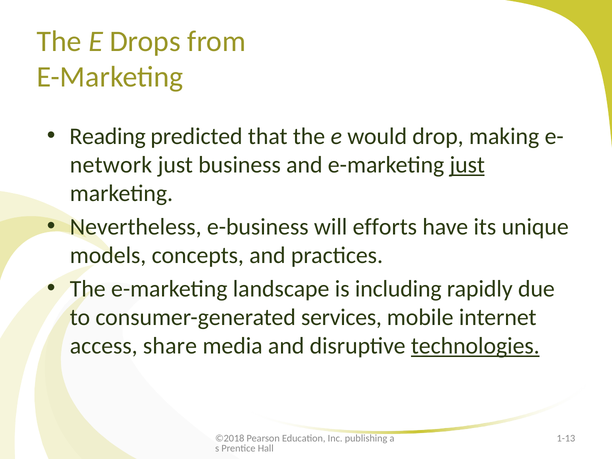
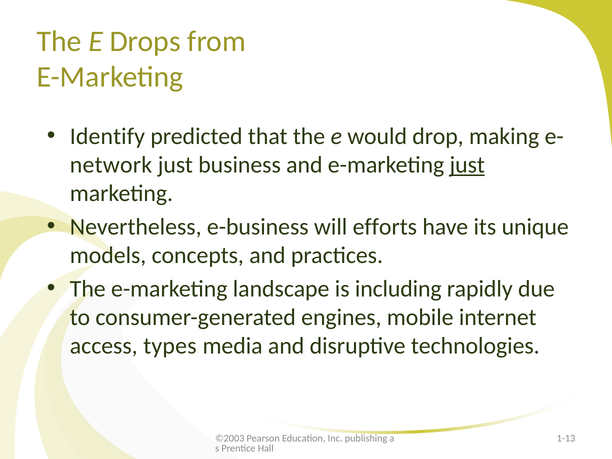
Reading: Reading -> Identify (107, 136)
services: services -> engines (341, 317)
share: share -> types (170, 346)
technologies underline: present -> none (475, 346)
©2018: ©2018 -> ©2003 (230, 438)
